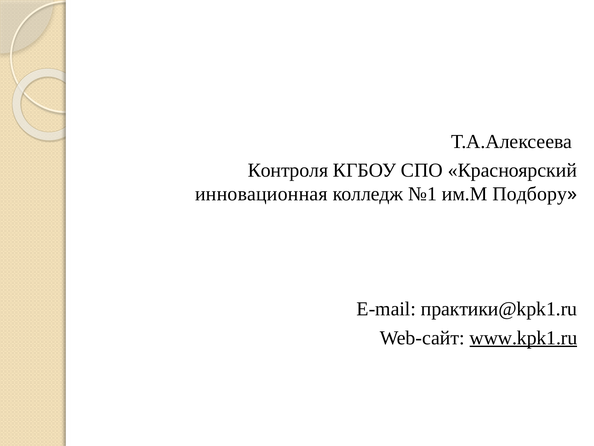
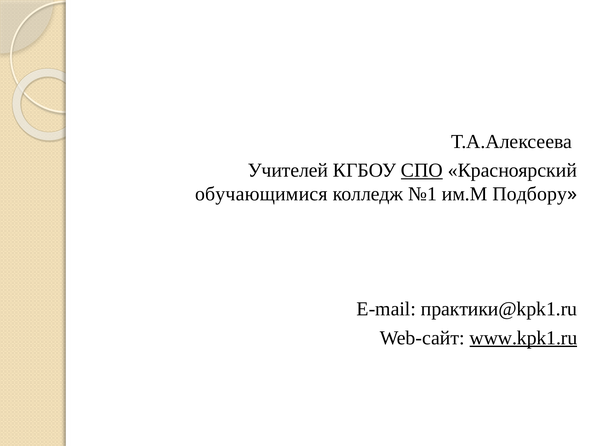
Контроля: Контроля -> Учителей (288, 170)
СПО underline: none -> present (422, 170)
инновационная: инновационная -> обучающимися (261, 194)
